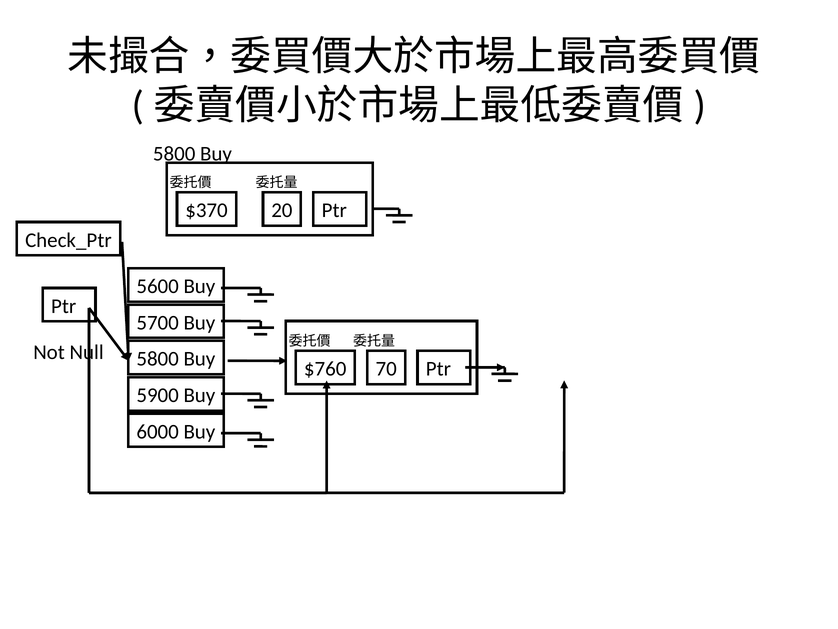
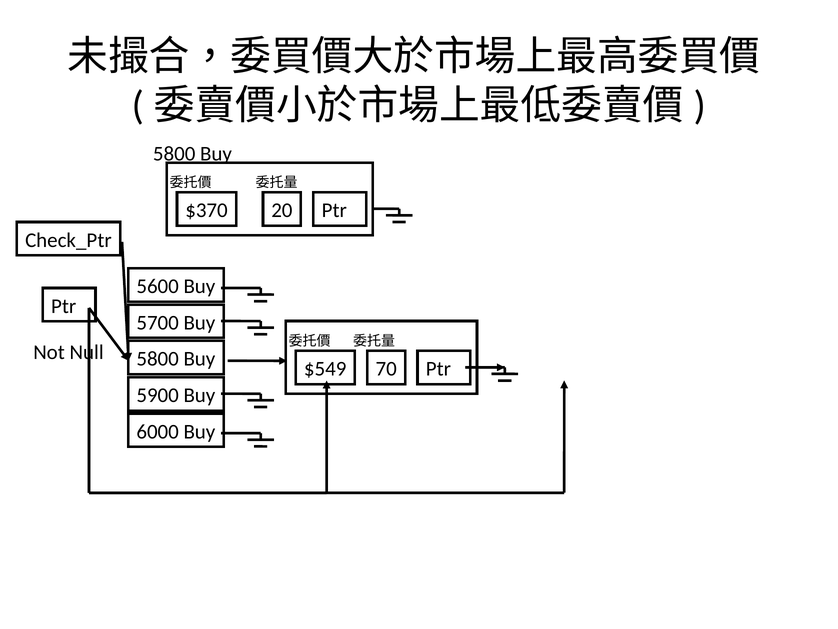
$760: $760 -> $549 (325, 369)
